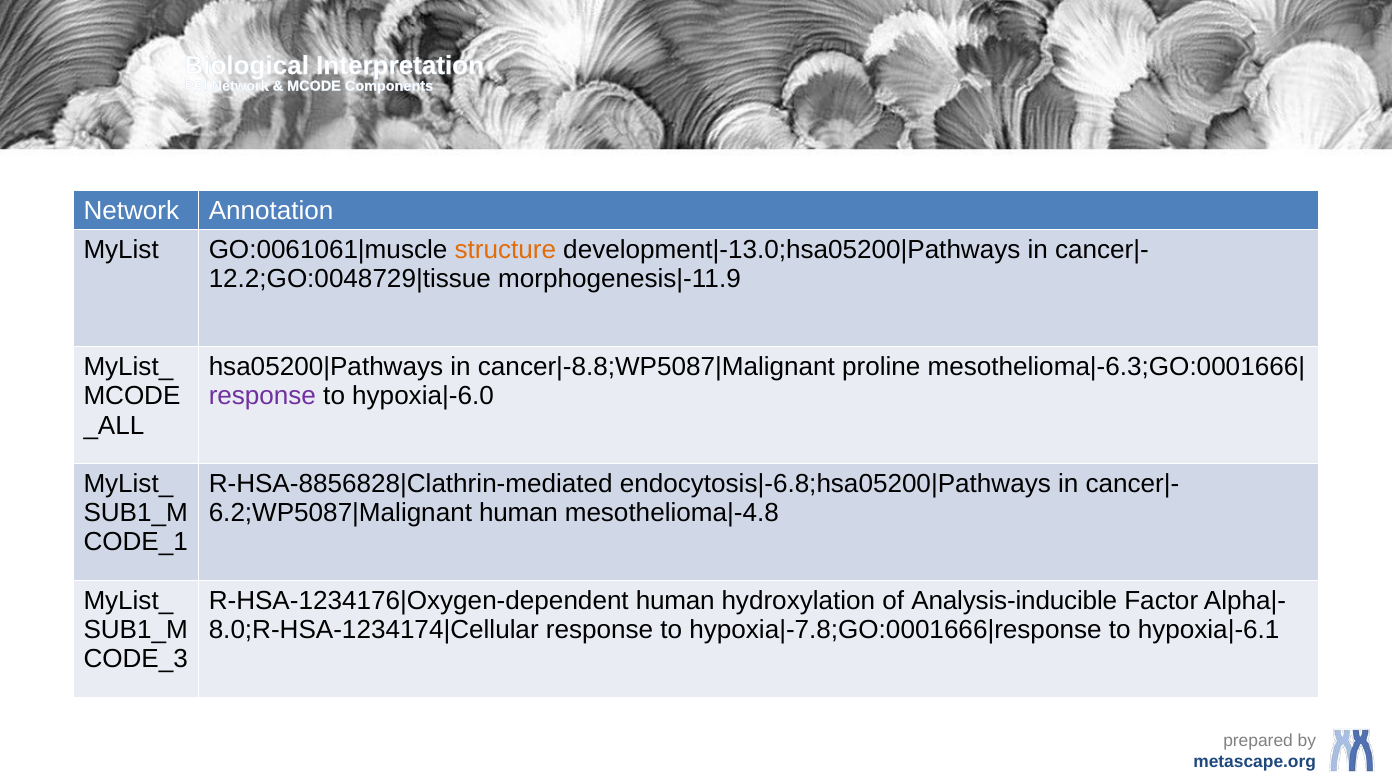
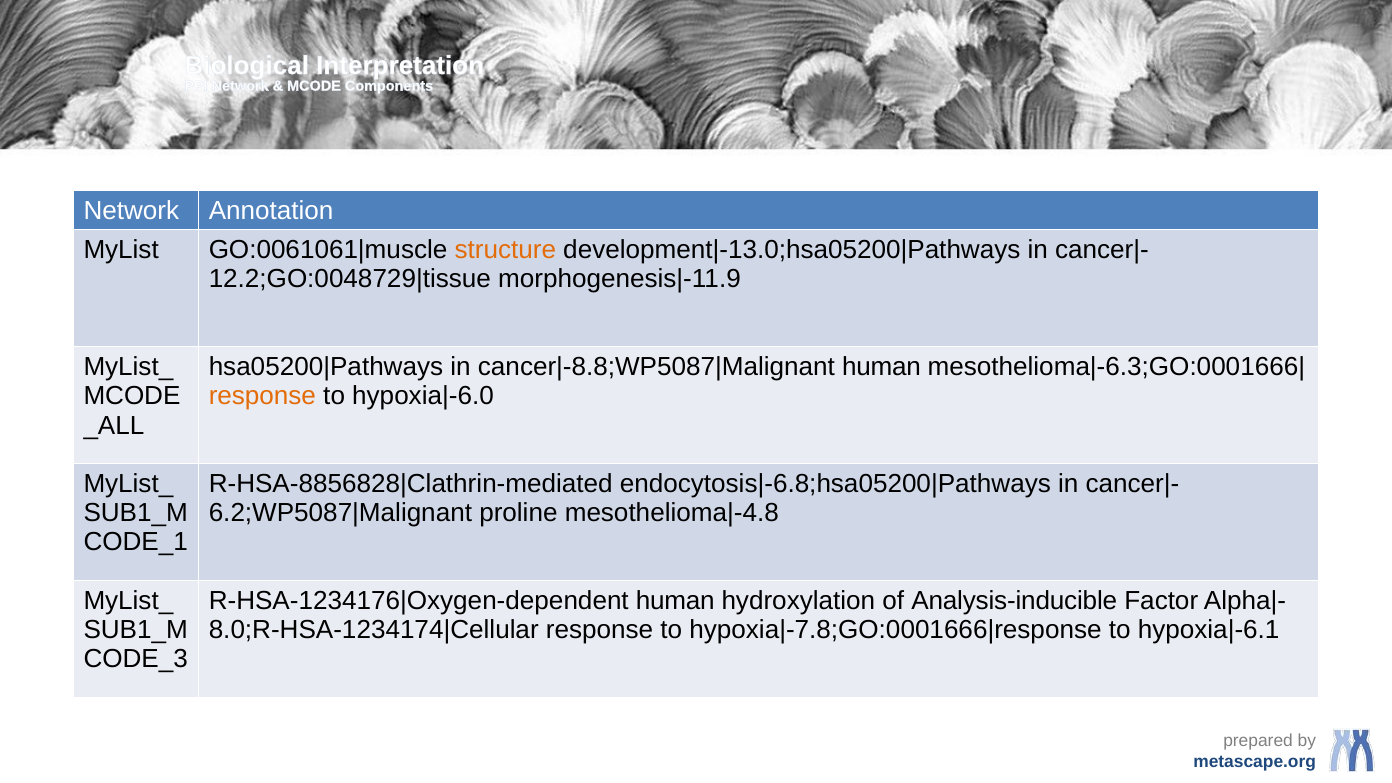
proline: proline -> human (881, 367)
response colour: purple -> orange (262, 396)
human: human -> proline (518, 513)
